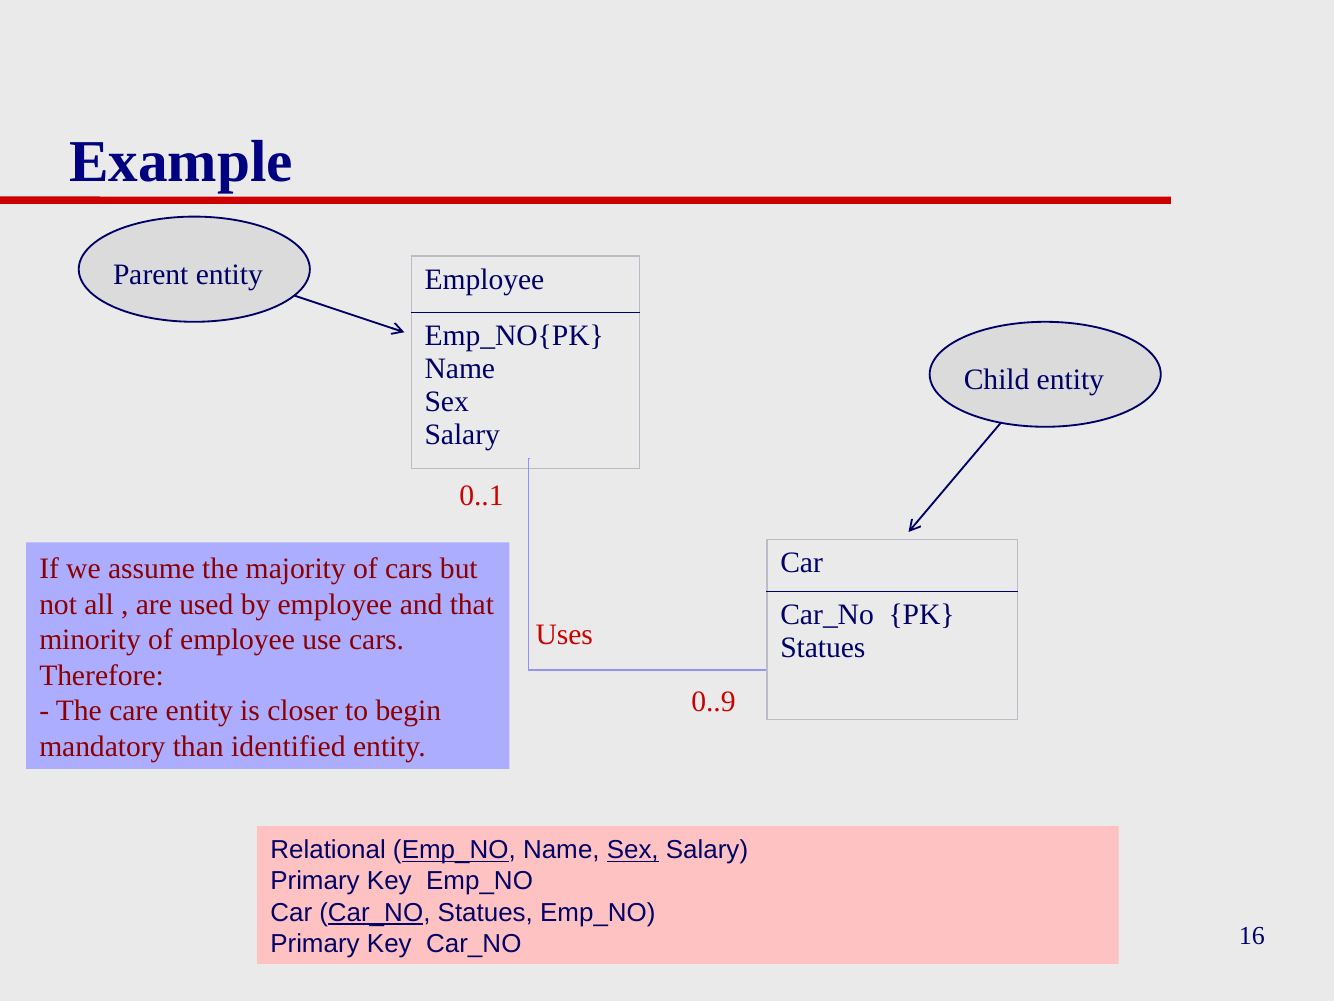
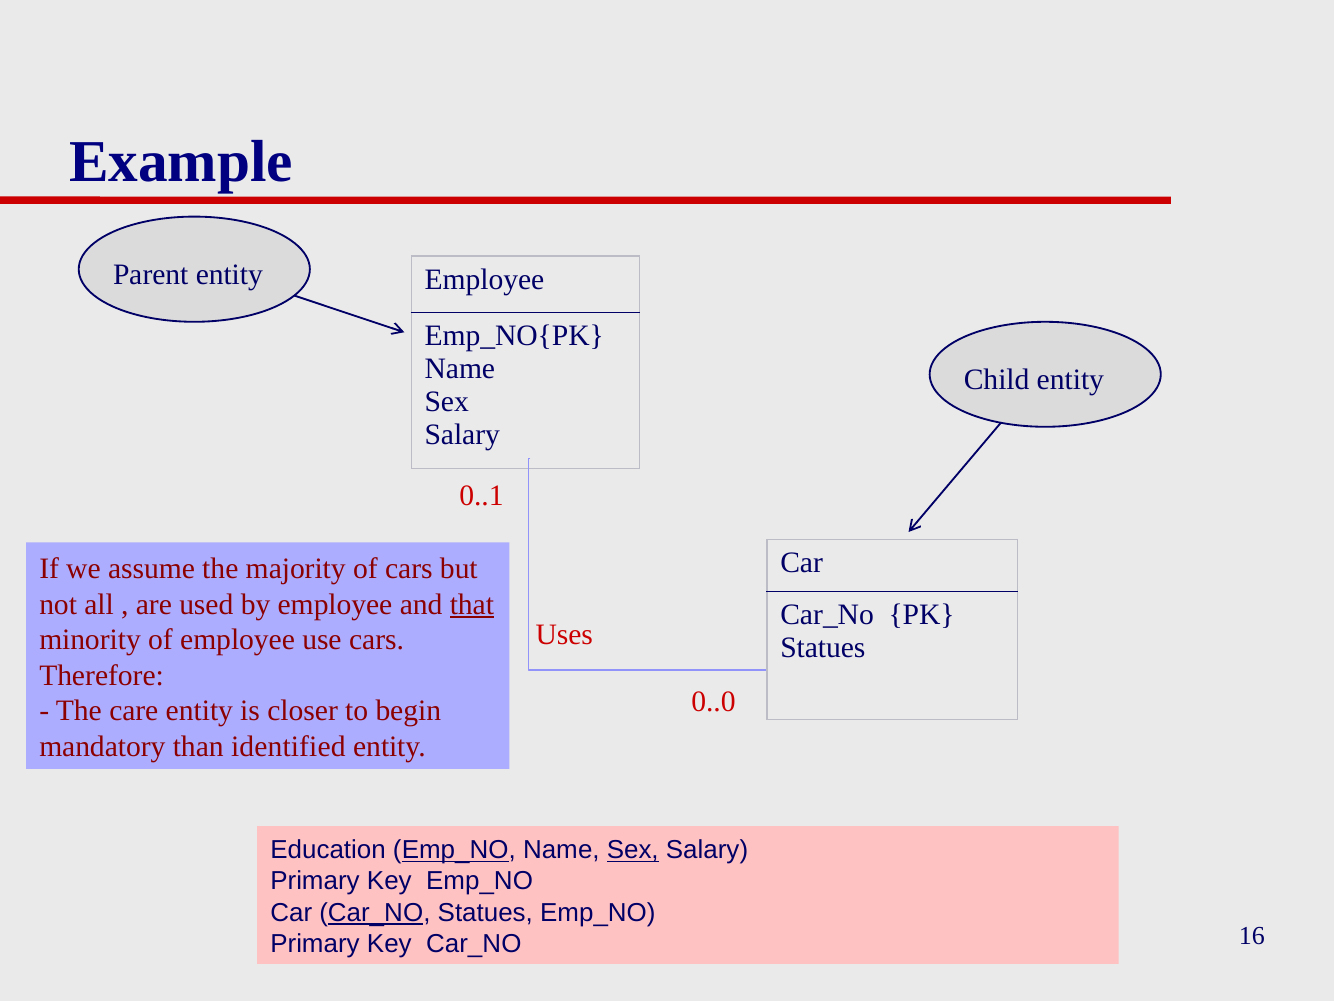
that underline: none -> present (472, 604)
0..9: 0..9 -> 0..0 (713, 701)
Relational: Relational -> Education (328, 850)
